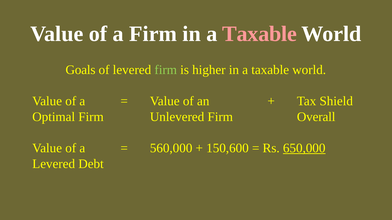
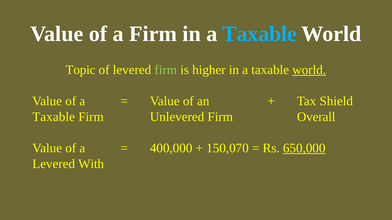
Taxable colour: pink -> light blue (260, 34)
Goals: Goals -> Topic (81, 70)
world underline: none -> present (309, 70)
Optimal: Optimal -> Taxable (54, 117)
560,000: 560,000 -> 400,000 (171, 148)
150,600: 150,600 -> 150,070 (227, 148)
Debt: Debt -> With (91, 164)
